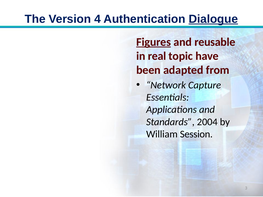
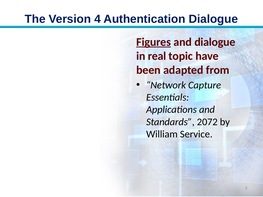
Dialogue underline: present -> none (213, 19)
and reusable: reusable -> dialogue (215, 42)
2004: 2004 -> 2072 (207, 122)
Session: Session -> Service (196, 134)
